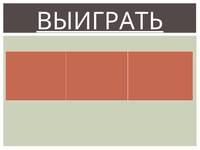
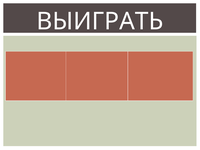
ВЫИГРАТЬ underline: present -> none (100, 21)
